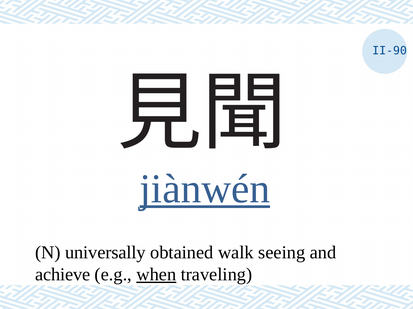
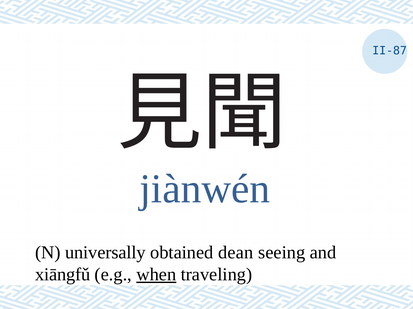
II-90: II-90 -> II-87 (390, 51)
jiànwén underline: present -> none (205, 189)
walk: walk -> dean (236, 253)
achieve: achieve -> xiāngfǔ (63, 275)
